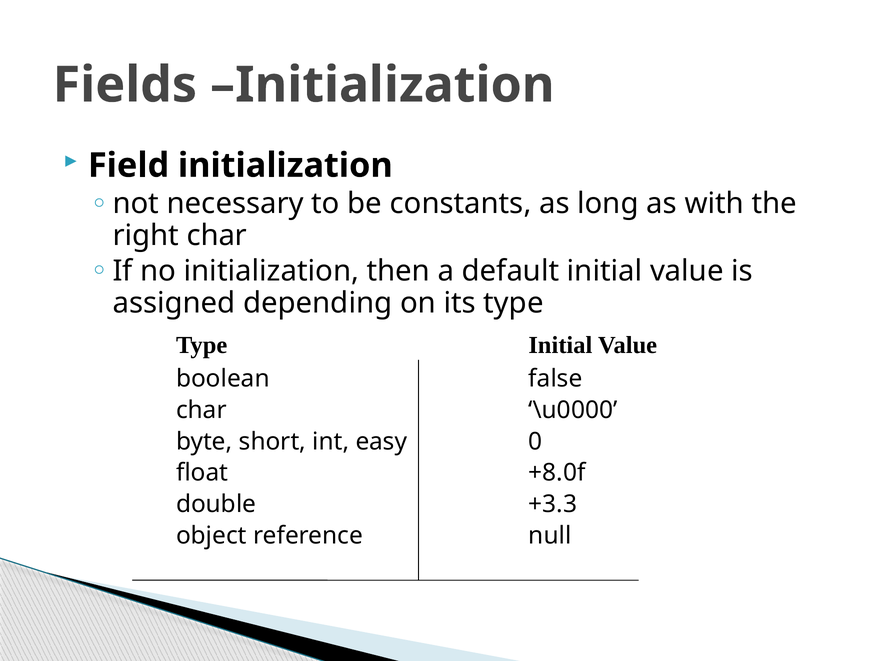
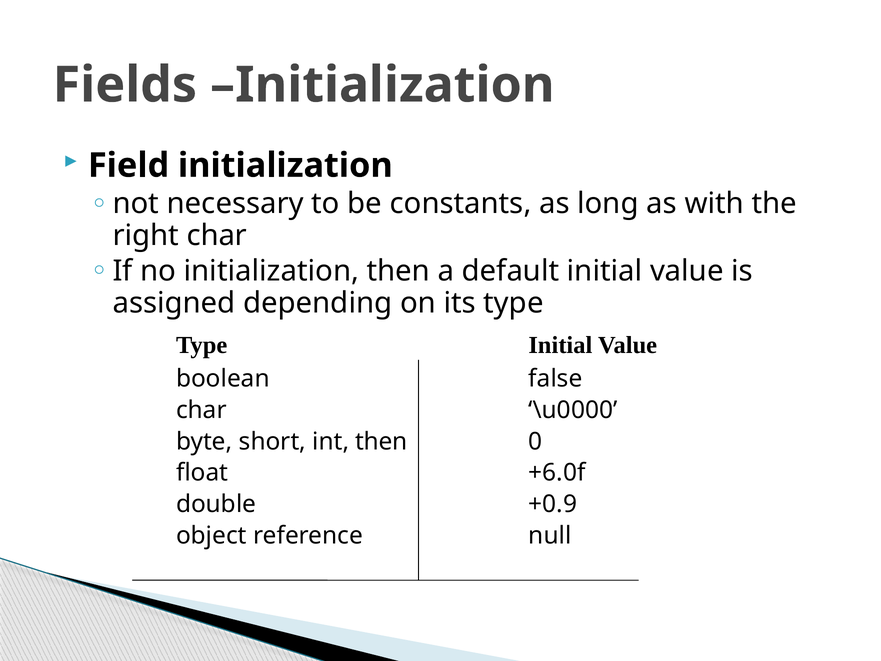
int easy: easy -> then (381, 441)
+8.0f: +8.0f -> +6.0f (557, 473)
+3.3: +3.3 -> +0.9 (553, 504)
